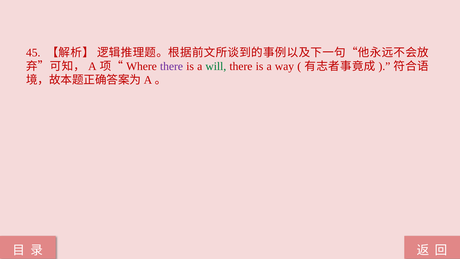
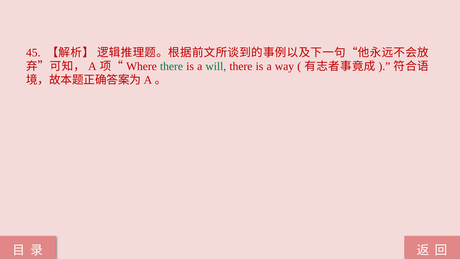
there colour: purple -> green (172, 66)
